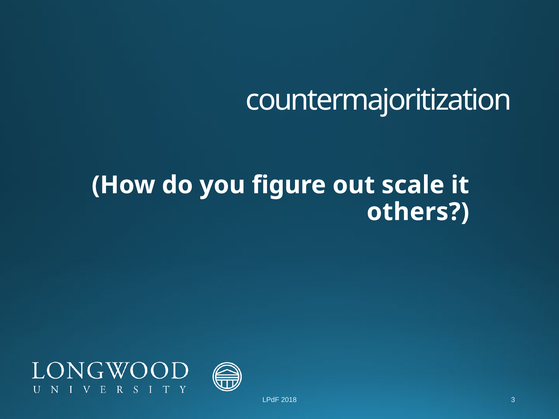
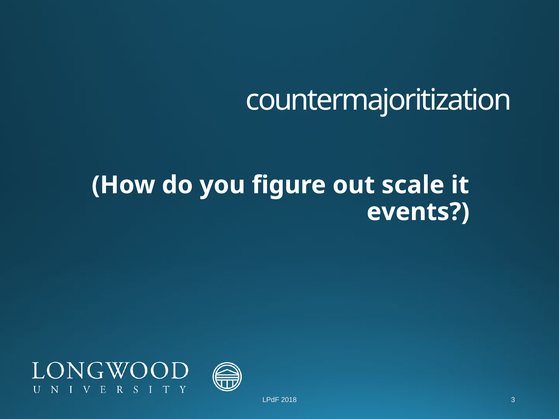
others: others -> events (418, 212)
